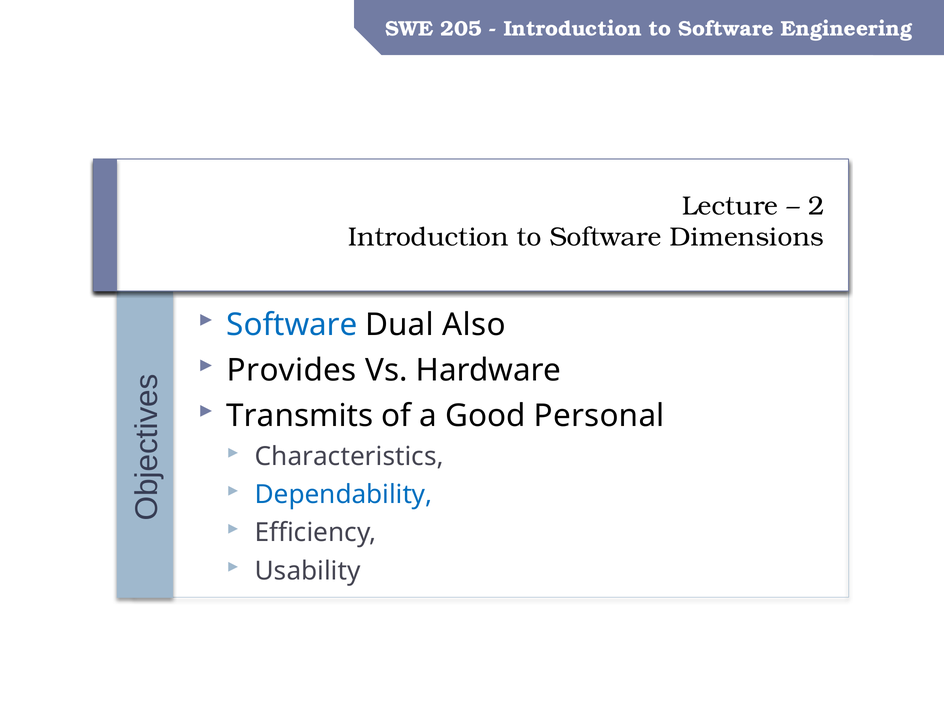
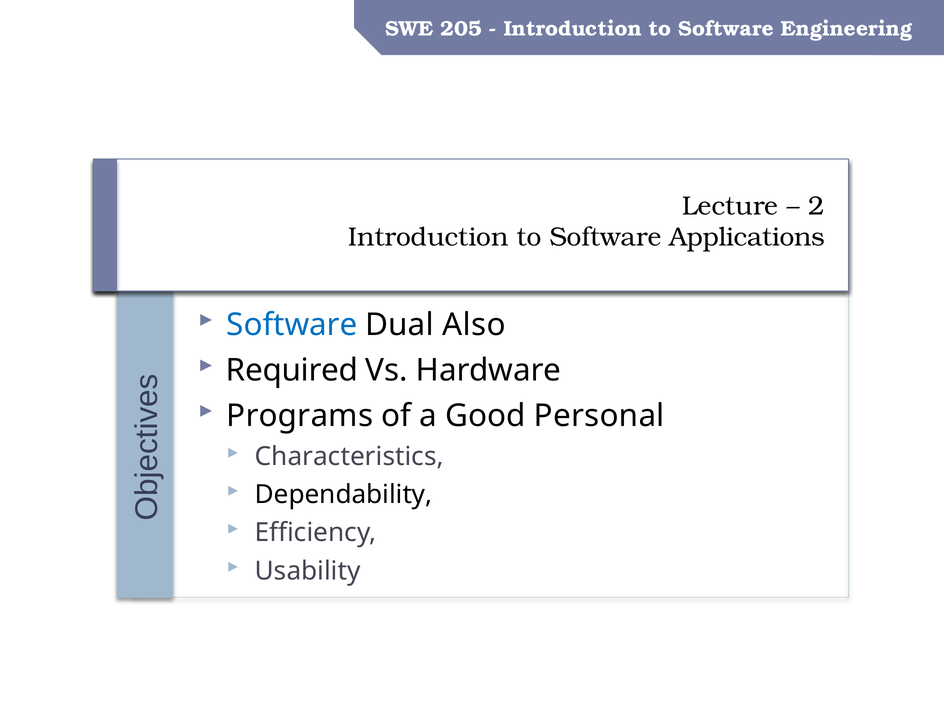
Dimensions: Dimensions -> Applications (747, 237)
Provides: Provides -> Required (292, 370)
Transmits: Transmits -> Programs (300, 416)
Dependability colour: blue -> black (344, 495)
